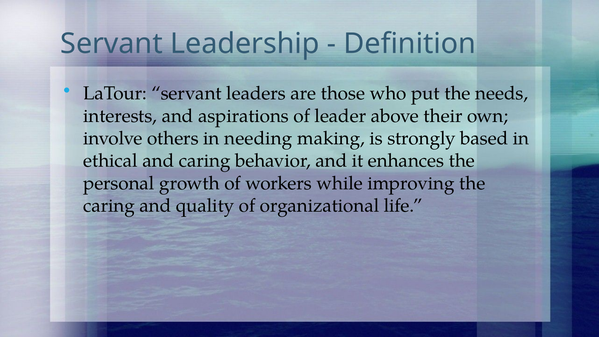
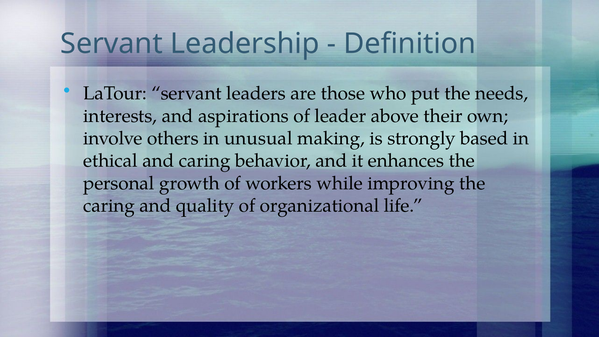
needing: needing -> unusual (258, 138)
